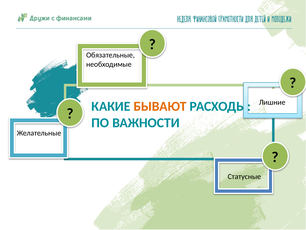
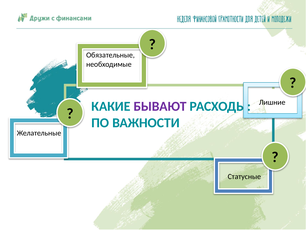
БЫВАЮТ colour: orange -> purple (160, 106)
